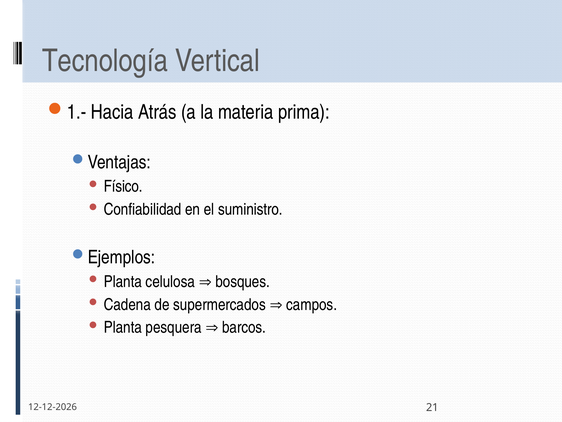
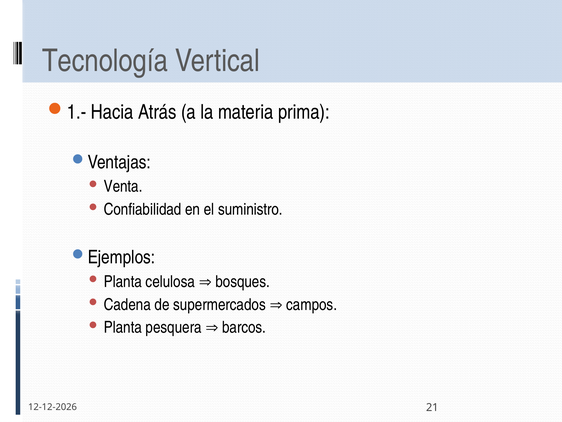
Físico: Físico -> Venta (123, 186)
